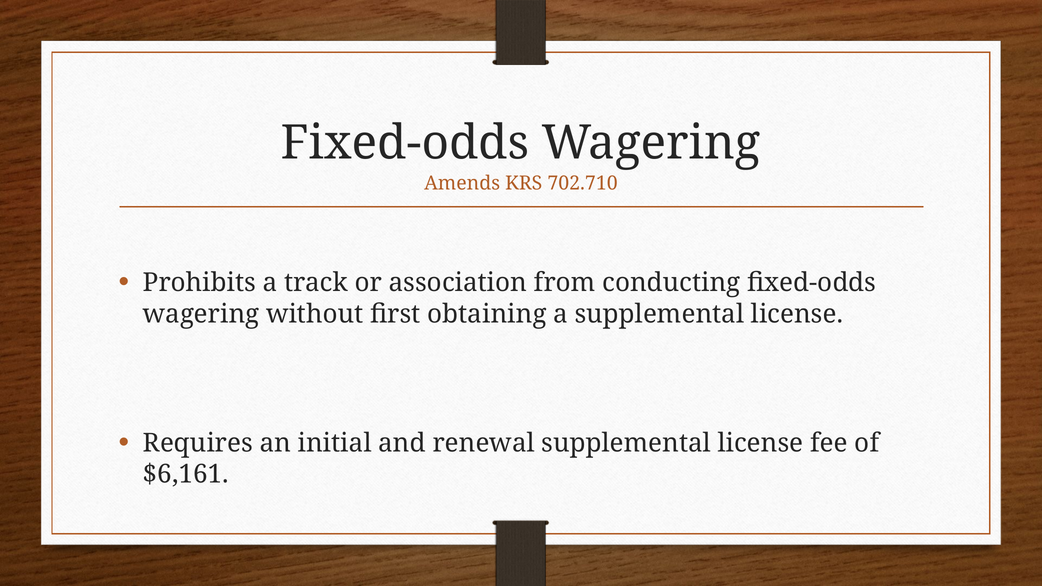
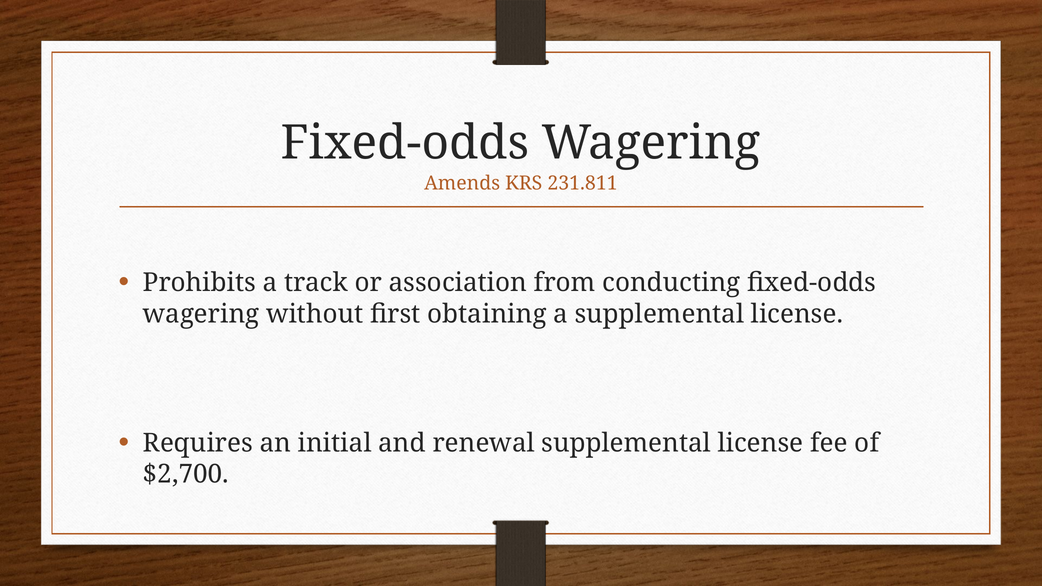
702.710: 702.710 -> 231.811 (583, 183)
$6,161: $6,161 -> $2,700 (186, 474)
